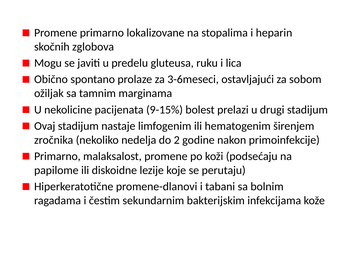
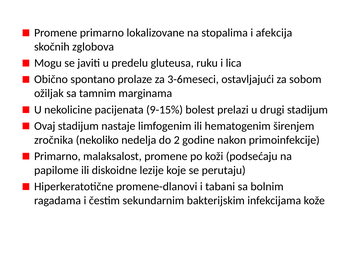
heparin: heparin -> afekcija (274, 33)
